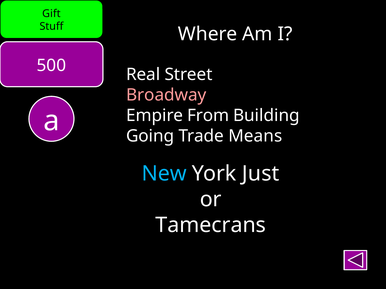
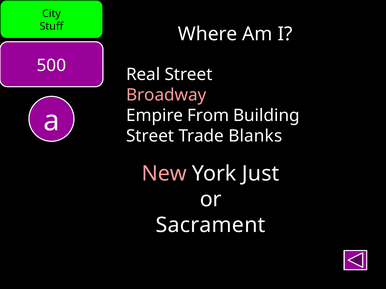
Gift: Gift -> City (51, 14)
Going: Going -> Street (150, 136)
Means: Means -> Blanks (255, 136)
New colour: light blue -> pink (164, 174)
Tamecrans: Tamecrans -> Sacrament (211, 225)
